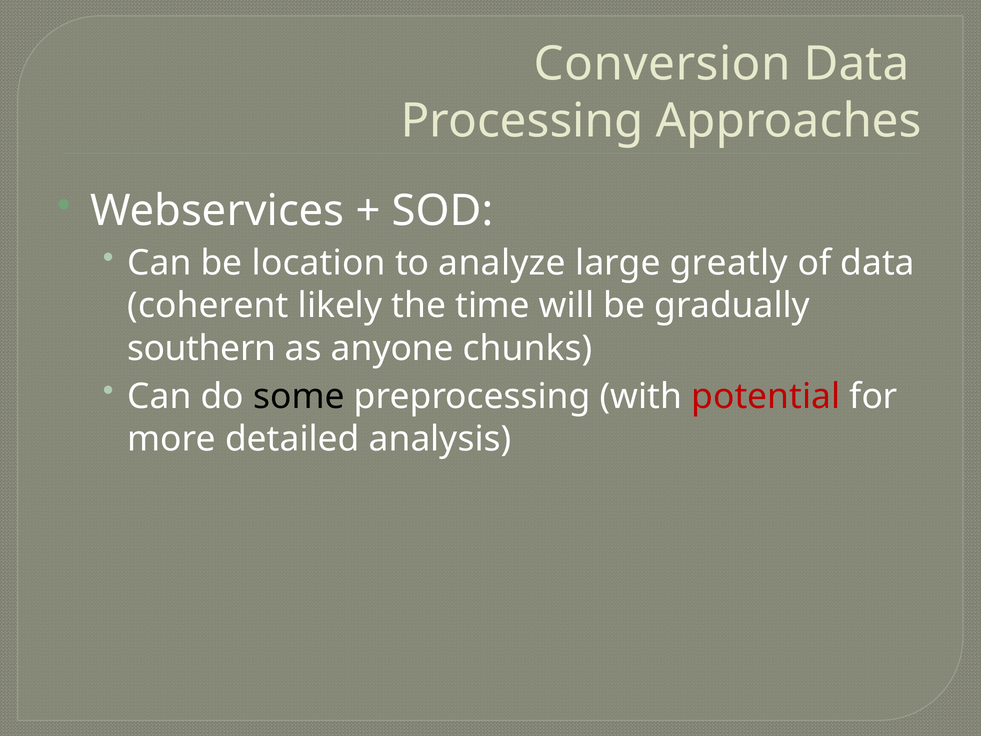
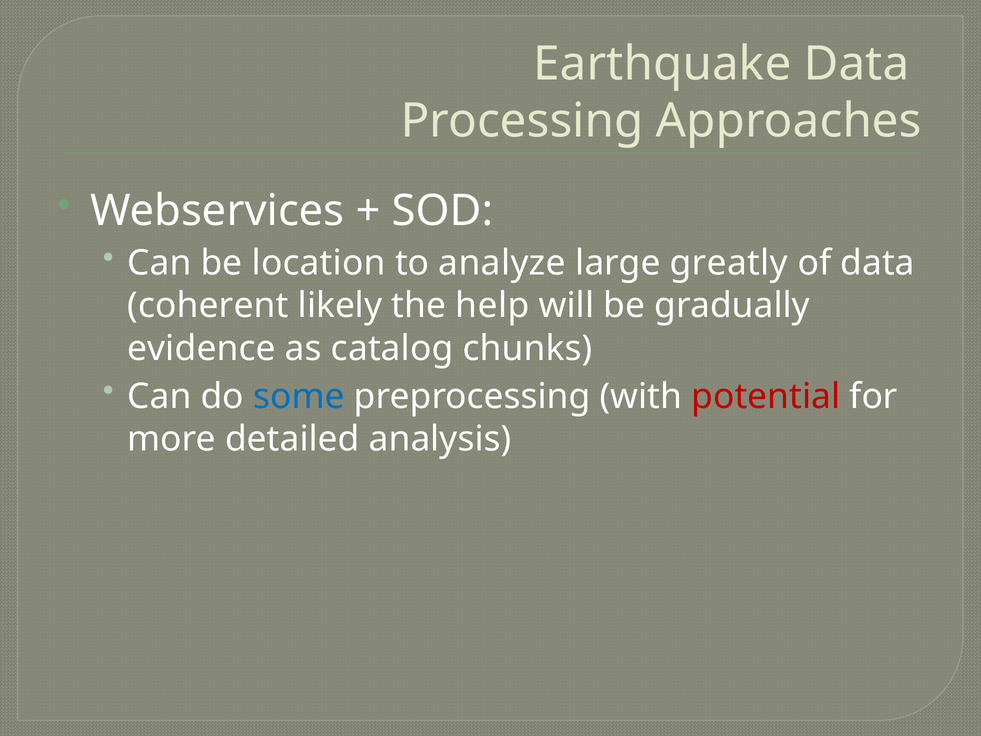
Conversion: Conversion -> Earthquake (662, 64)
time: time -> help (492, 306)
southern: southern -> evidence (201, 348)
anyone: anyone -> catalog (392, 348)
some colour: black -> blue (299, 396)
